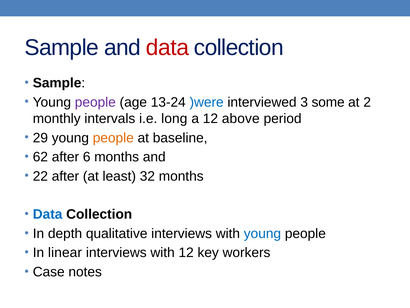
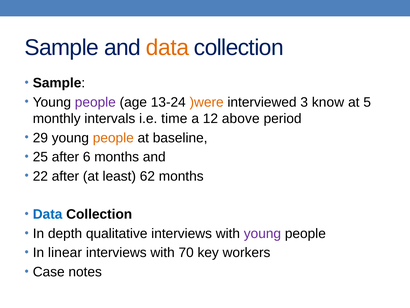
data colour: red -> orange (168, 48)
)were colour: blue -> orange (207, 102)
some: some -> know (328, 102)
2: 2 -> 5 (367, 102)
long: long -> time (174, 118)
62: 62 -> 25 (40, 157)
32: 32 -> 62 (147, 176)
young colour: blue -> purple (262, 233)
with 12: 12 -> 70 (186, 252)
